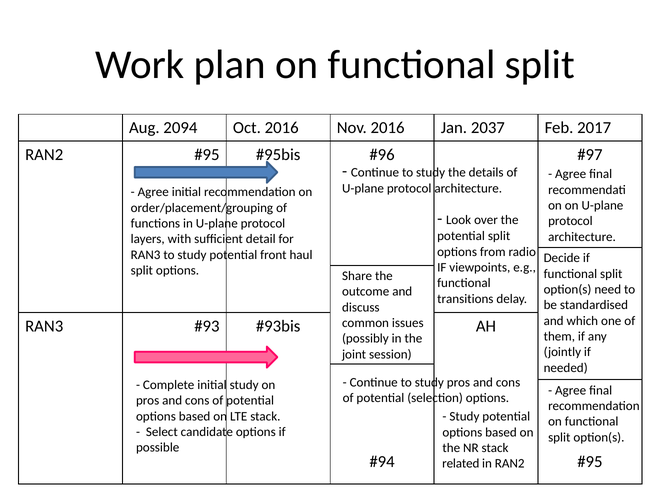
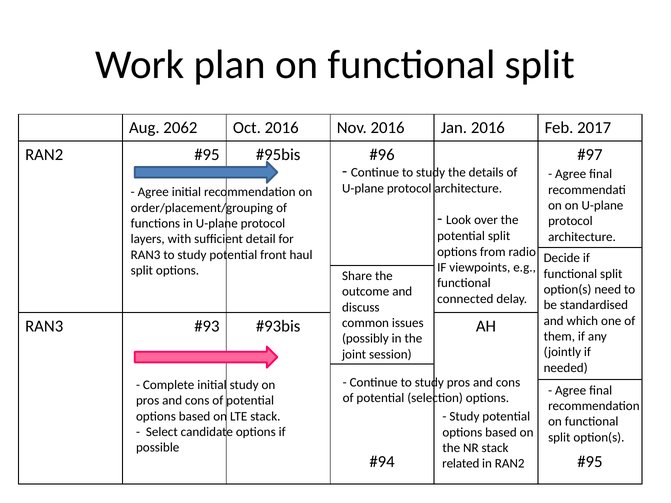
2094: 2094 -> 2062 (180, 128)
Jan 2037: 2037 -> 2016 (488, 128)
transitions: transitions -> connected (465, 299)
